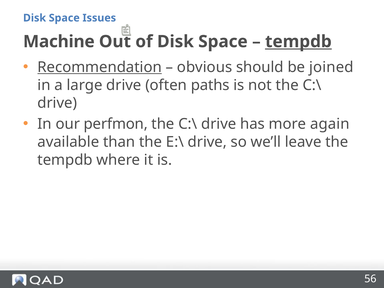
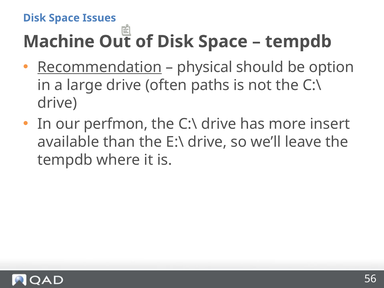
tempdb underline: present -> none (298, 42)
obvious: obvious -> physical (205, 67)
joined: joined -> option (332, 67)
again: again -> insert (330, 124)
